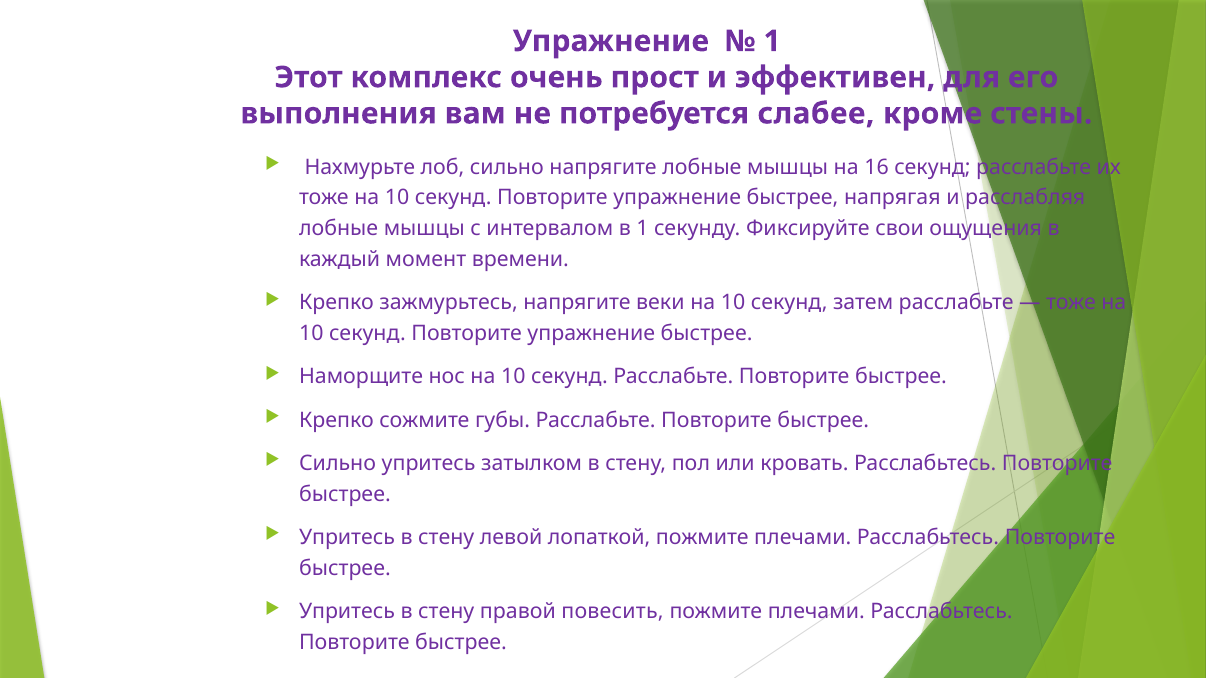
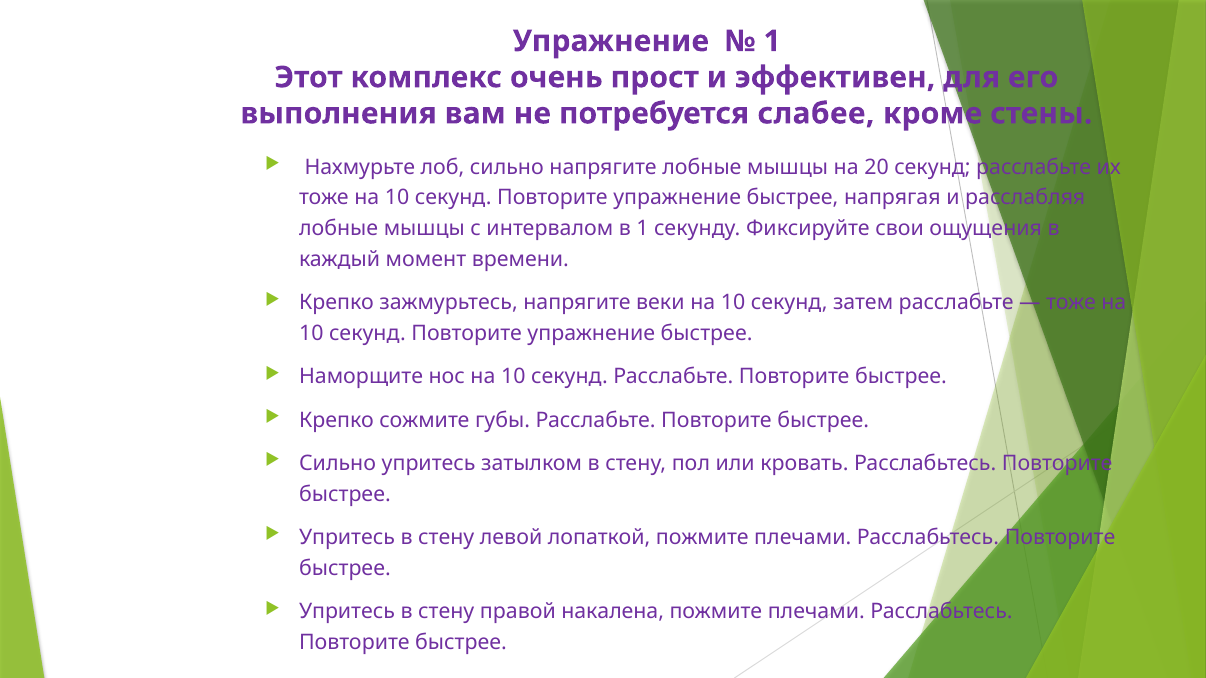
16: 16 -> 20 (877, 167)
повесить: повесить -> накалена (613, 612)
